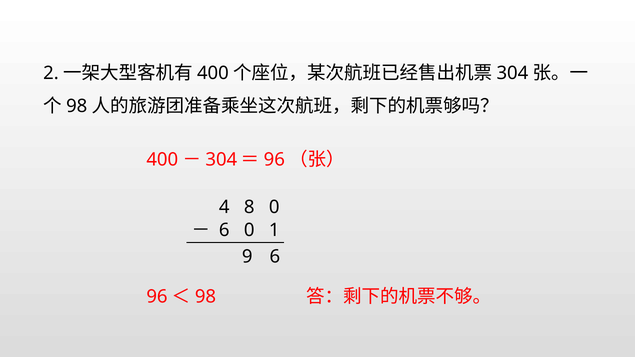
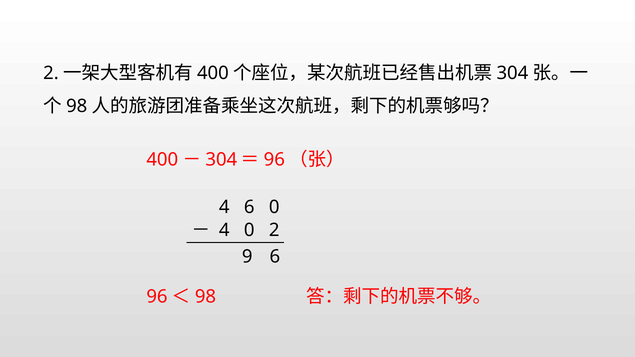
4 8: 8 -> 6 (249, 207)
6: 6 -> 4 (224, 230)
0 1: 1 -> 2 (274, 230)
